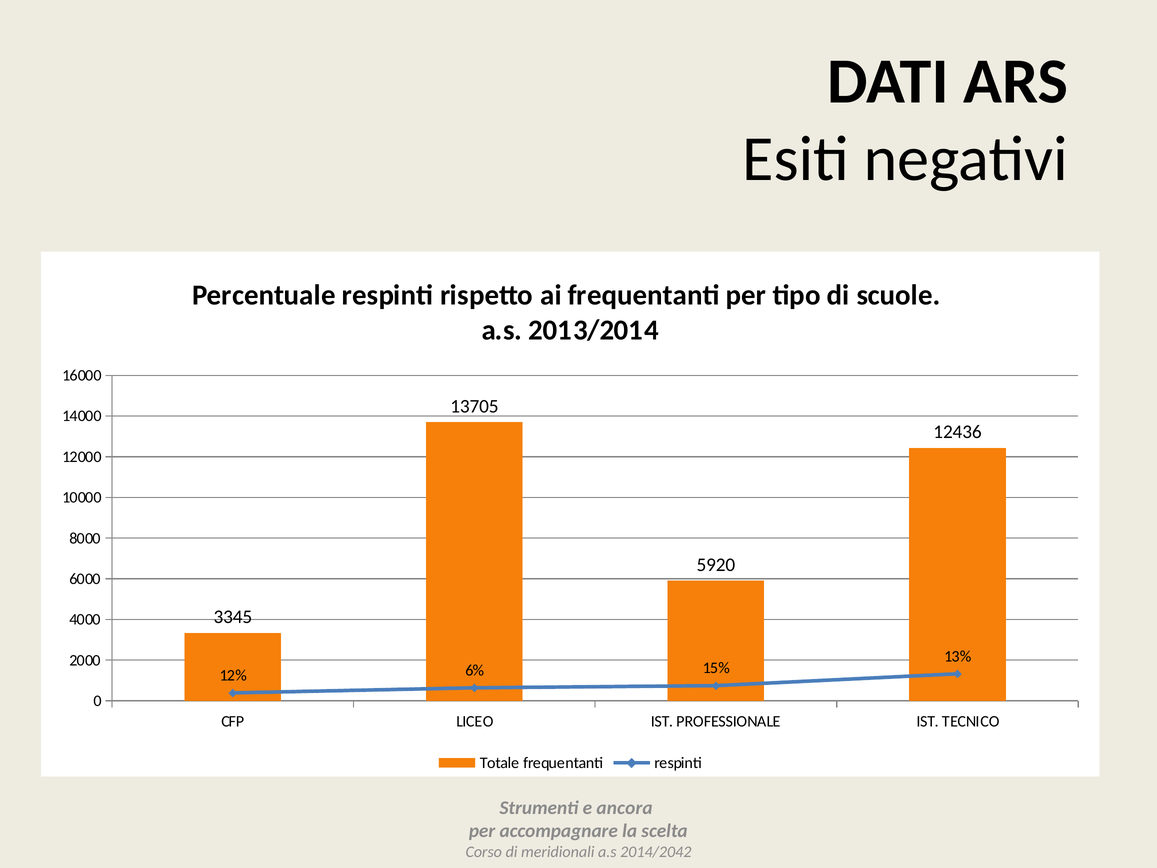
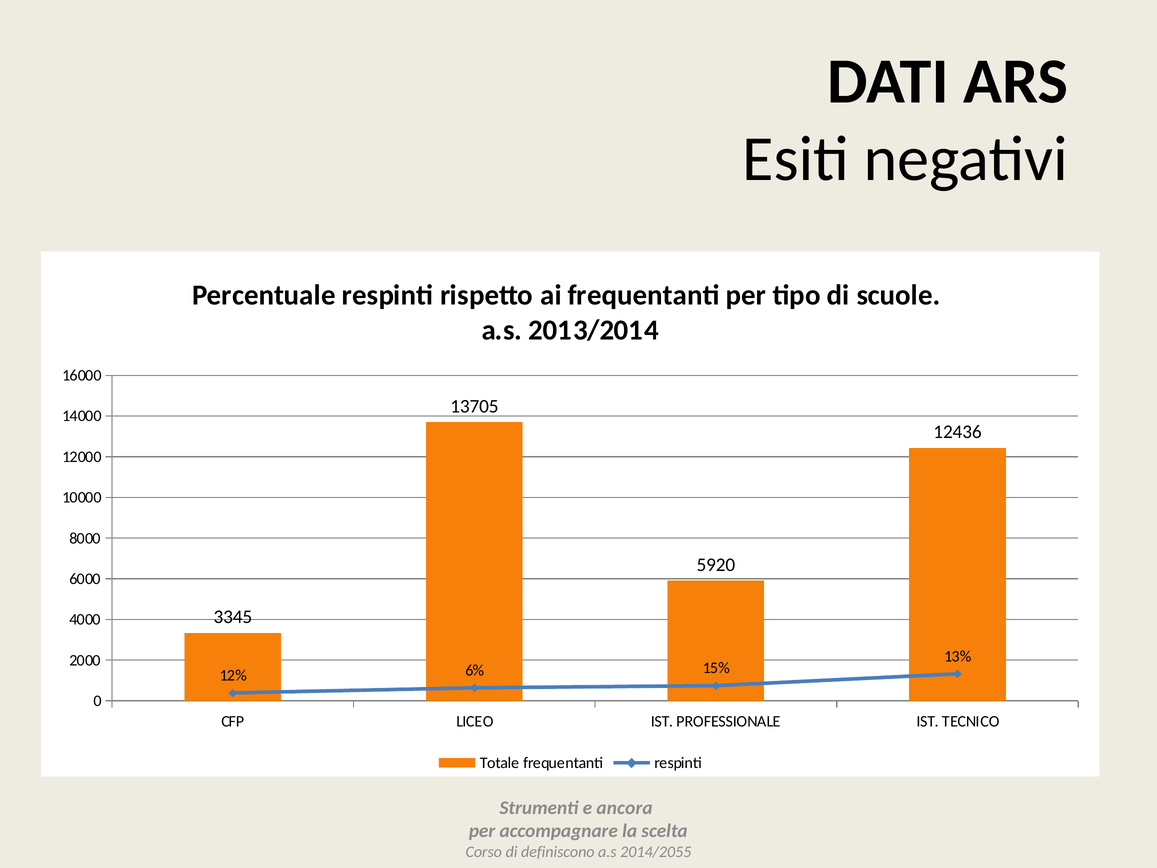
meridionali: meridionali -> definiscono (558, 852)
2014/2042: 2014/2042 -> 2014/2055 (656, 852)
